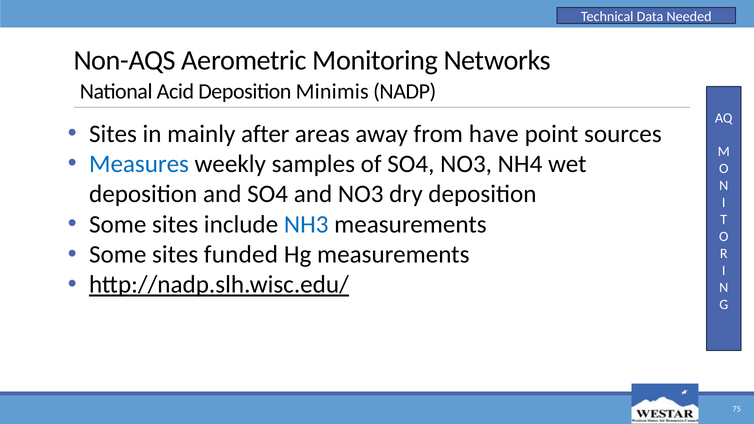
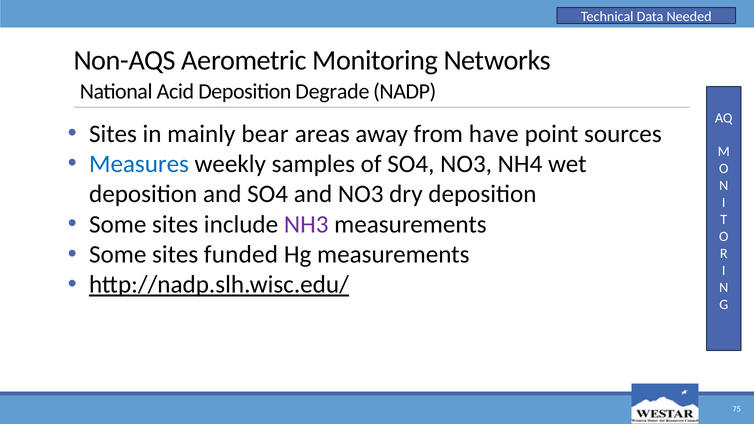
Minimis: Minimis -> Degrade (332, 92)
after: after -> bear (265, 134)
NH3 colour: blue -> purple (306, 224)
